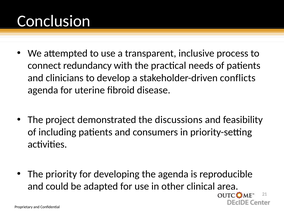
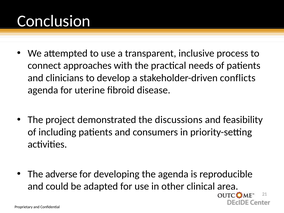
redundancy: redundancy -> approaches (87, 66)
priority: priority -> adverse (61, 174)
